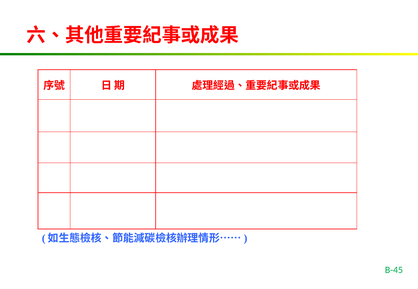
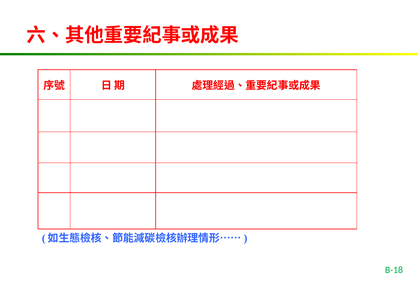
B-45: B-45 -> B-18 (394, 270)
